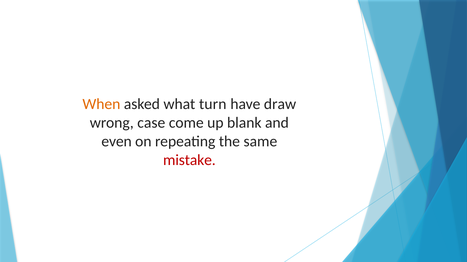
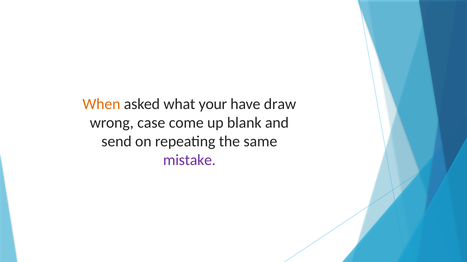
turn: turn -> your (213, 104)
even: even -> send (117, 142)
mistake colour: red -> purple (189, 160)
